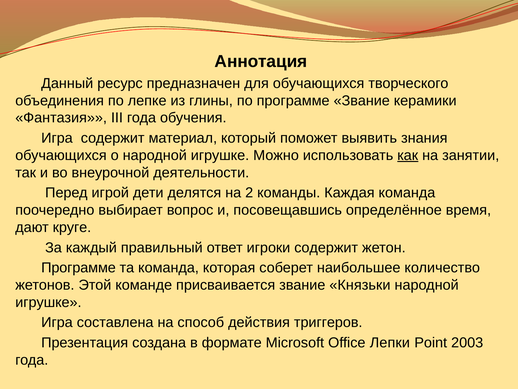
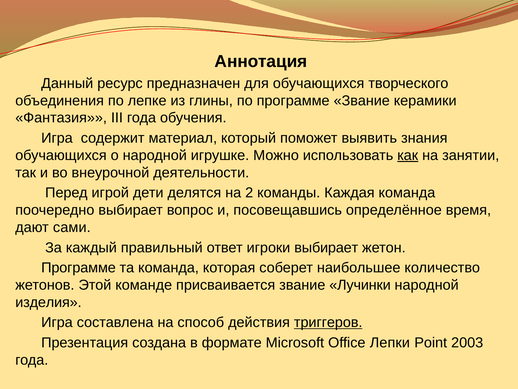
круге: круге -> сами (72, 227)
игроки содержит: содержит -> выбирает (326, 247)
Князьки: Князьки -> Лучинки (360, 285)
игрушке: игрушке -> изделия (48, 302)
триггеров underline: none -> present (328, 322)
